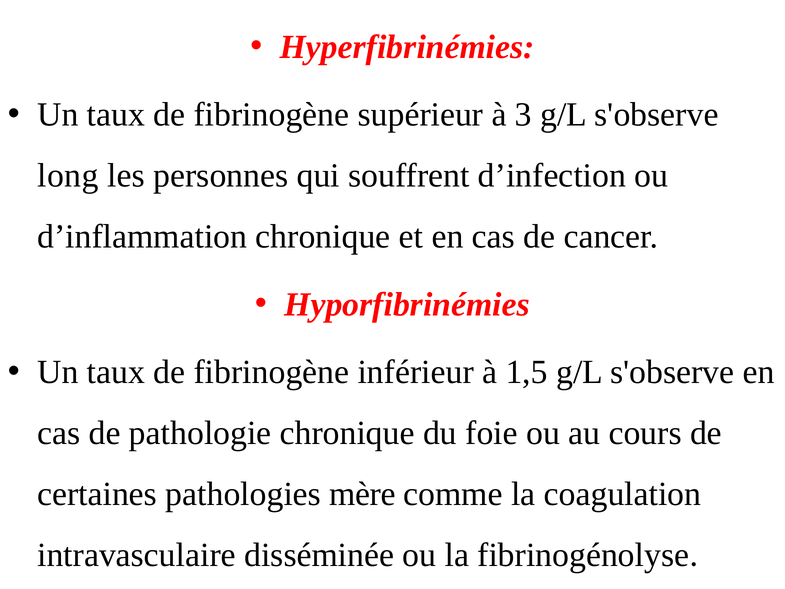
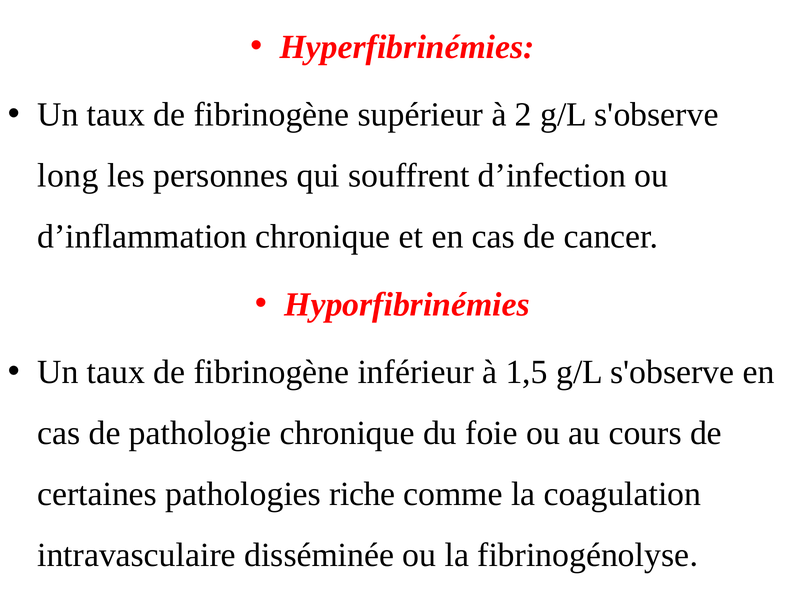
3: 3 -> 2 (523, 115)
mère: mère -> riche (362, 494)
